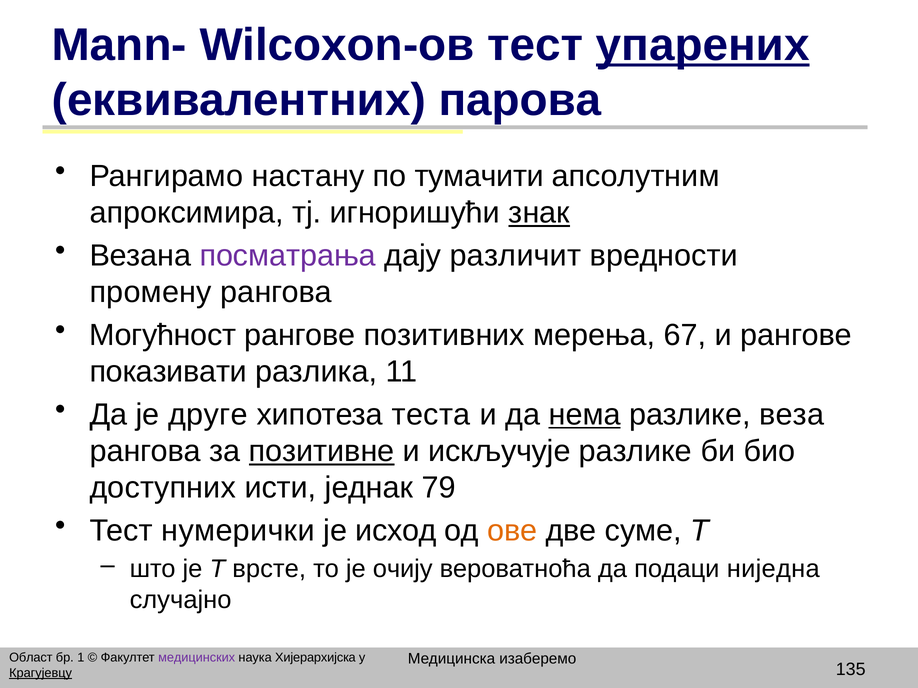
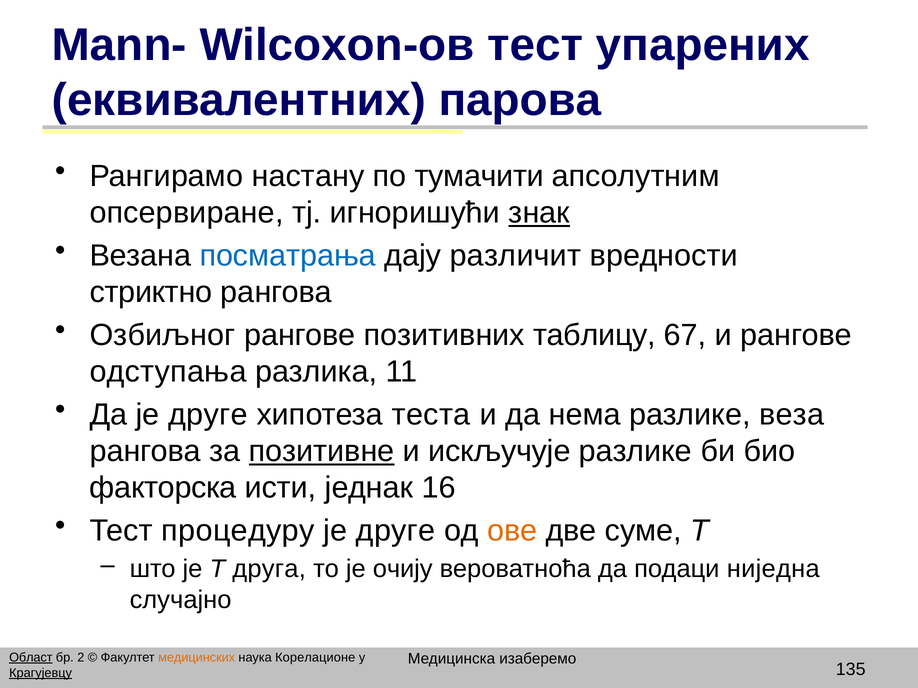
упарених underline: present -> none (703, 45)
апроксимира: апроксимира -> опсервиране (187, 213)
посматрања colour: purple -> blue (288, 256)
промену: промену -> стриктно (151, 292)
Могућност: Могућност -> Озбиљног (163, 335)
мерења: мерења -> таблицу (594, 335)
показивати: показивати -> одступања (168, 372)
нема underline: present -> none (585, 415)
доступних: доступних -> факторска (163, 488)
79: 79 -> 16 (439, 488)
нумерички: нумерички -> процедуру (238, 531)
исход: исход -> друге (396, 531)
врсте: врсте -> друга (269, 569)
Област underline: none -> present (31, 658)
1: 1 -> 2 (81, 658)
медицинских colour: purple -> orange (197, 658)
Хијерархијска: Хијерархијска -> Корелационе (315, 658)
